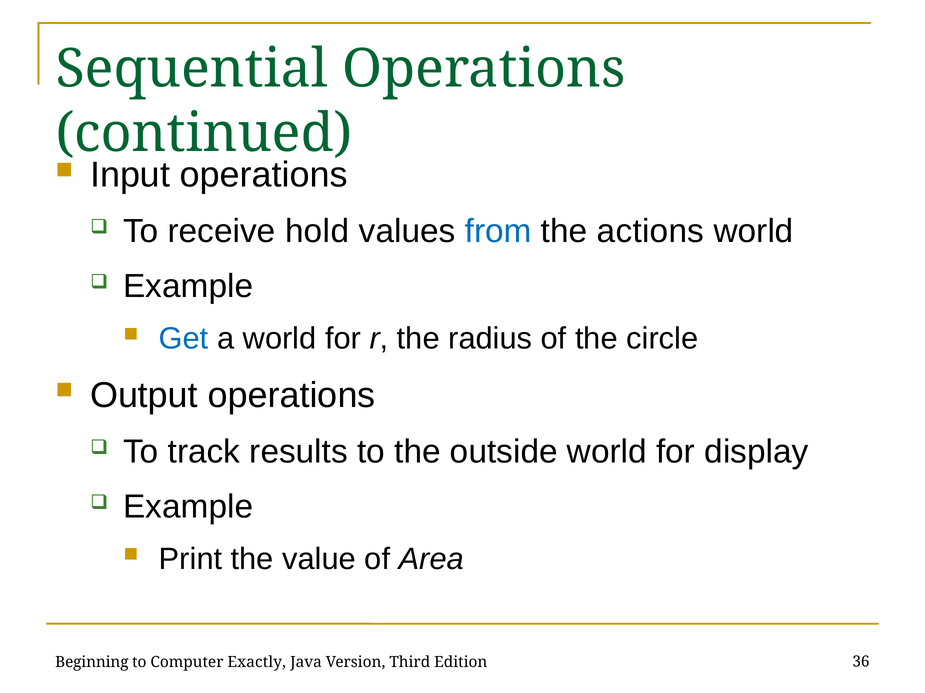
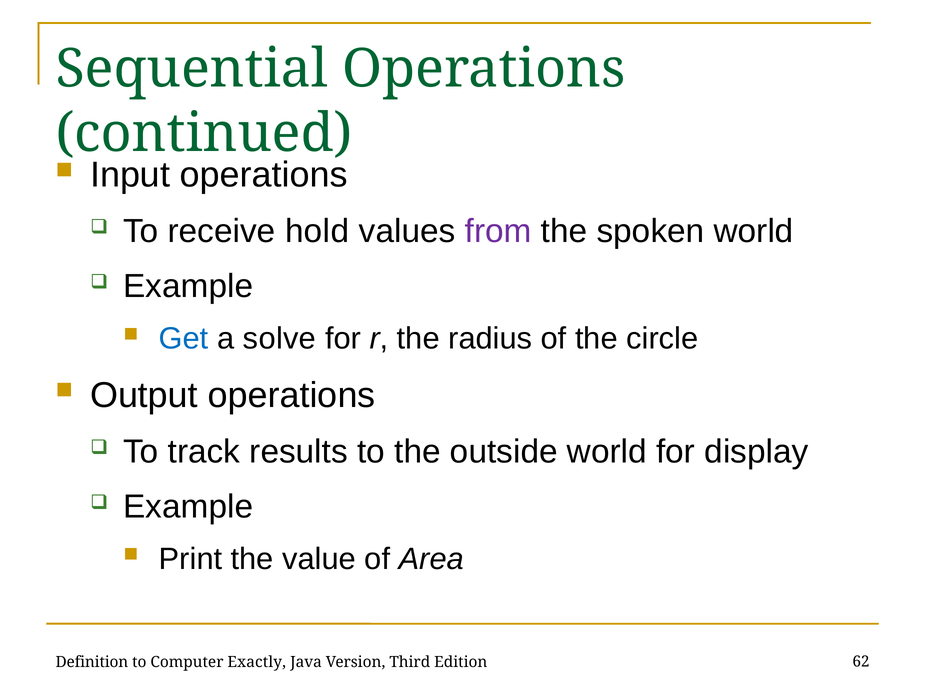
from colour: blue -> purple (498, 232)
actions: actions -> spoken (651, 232)
a world: world -> solve (279, 339)
Beginning: Beginning -> Definition (92, 663)
36: 36 -> 62 (861, 663)
